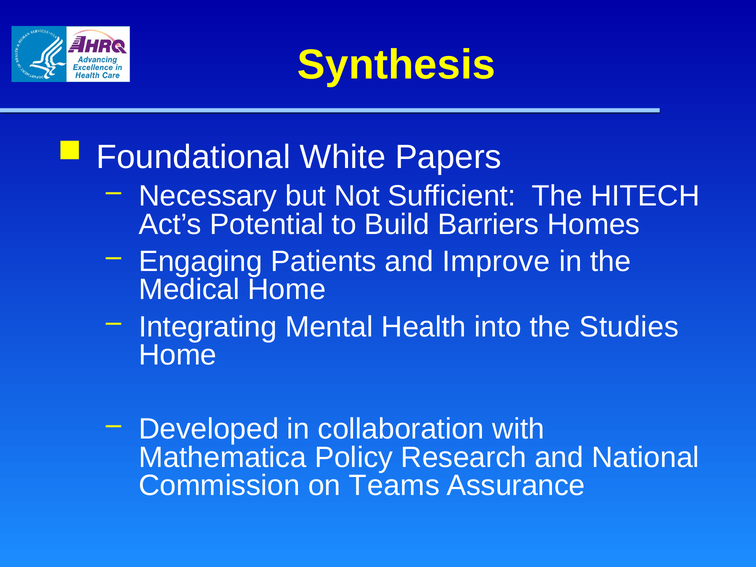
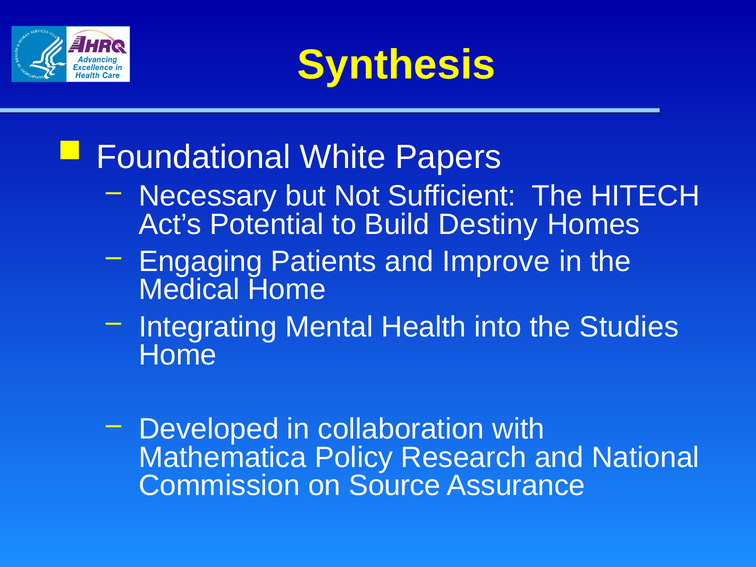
Barriers: Barriers -> Destiny (488, 224)
Teams: Teams -> Source (395, 486)
